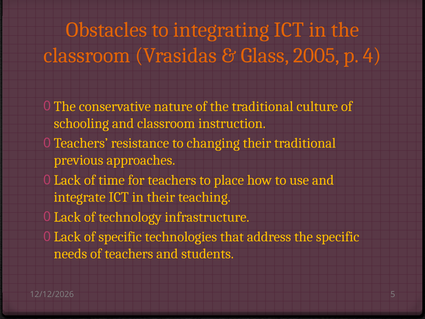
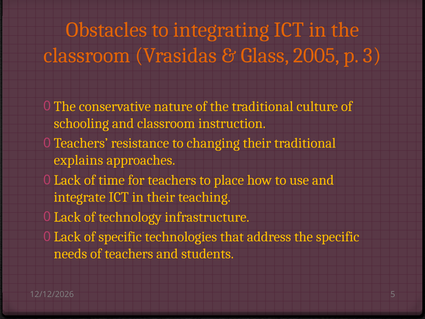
4: 4 -> 3 (372, 55)
previous: previous -> explains (78, 160)
